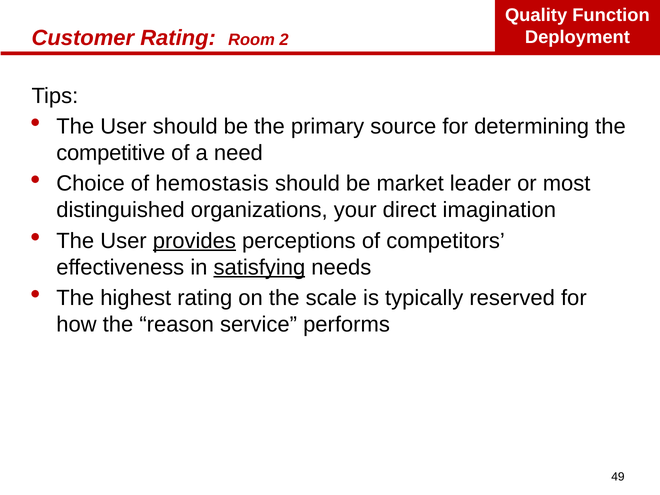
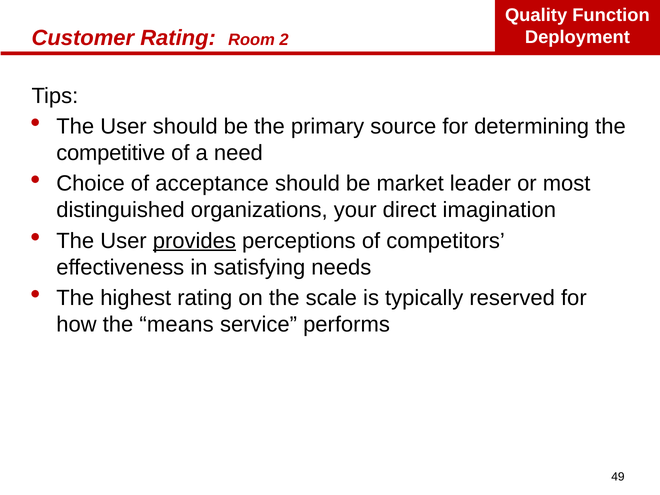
hemostasis: hemostasis -> acceptance (212, 184)
satisfying underline: present -> none (259, 267)
reason: reason -> means (177, 325)
